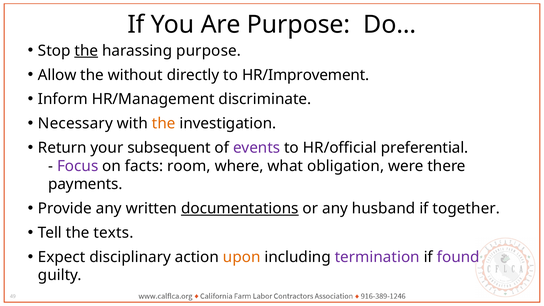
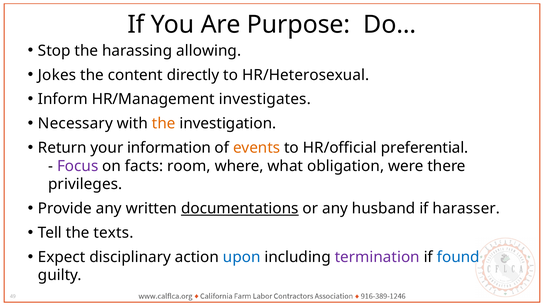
the underline: present -> none (86, 51)
harassing purpose: purpose -> allowing (209, 51)
Allow: Allow -> Jokes (57, 75)
without: without -> content (135, 75)
HR/Improvement: HR/Improvement -> HR/Heterosexual (306, 75)
discriminate: discriminate -> investigates (265, 99)
subsequent: subsequent -> information (169, 148)
events colour: purple -> orange (257, 148)
payments: payments -> privileges (85, 184)
together: together -> harasser (466, 209)
upon colour: orange -> blue (242, 257)
found colour: purple -> blue (458, 257)
